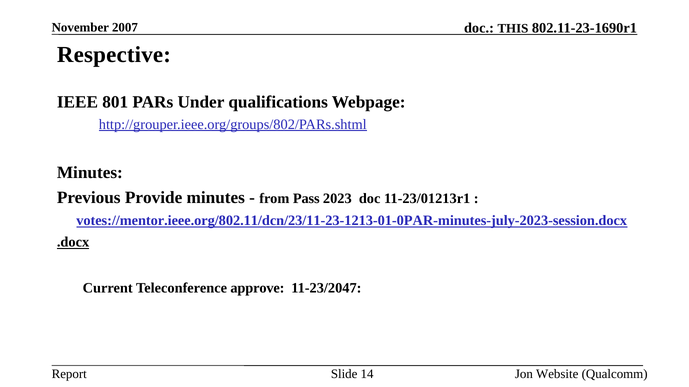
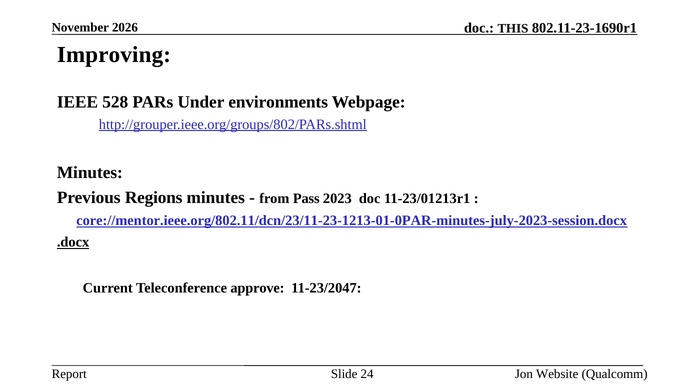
2007: 2007 -> 2026 (125, 27)
Respective: Respective -> Improving (114, 55)
801: 801 -> 528 (115, 102)
qualifications: qualifications -> environments (278, 102)
Provide: Provide -> Regions (154, 198)
votes://mentor.ieee.org/802.11/dcn/23/11-23-1213-01-0PAR-minutes-july-2023-session.docx: votes://mentor.ieee.org/802.11/dcn/23/11-23-1213-01-0PAR-minutes-july-2023-session.docx -> core://mentor.ieee.org/802.11/dcn/23/11-23-1213-01-0PAR-minutes-july-2023-session.docx (352, 221)
14: 14 -> 24 (367, 375)
